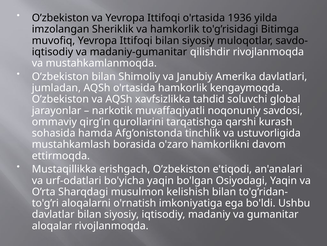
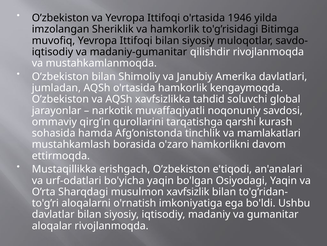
1936: 1936 -> 1946 (240, 18)
ustuvorligida: ustuvorligida -> mamlakatlari (269, 133)
kelishish: kelishish -> xavfsizlik (188, 191)
